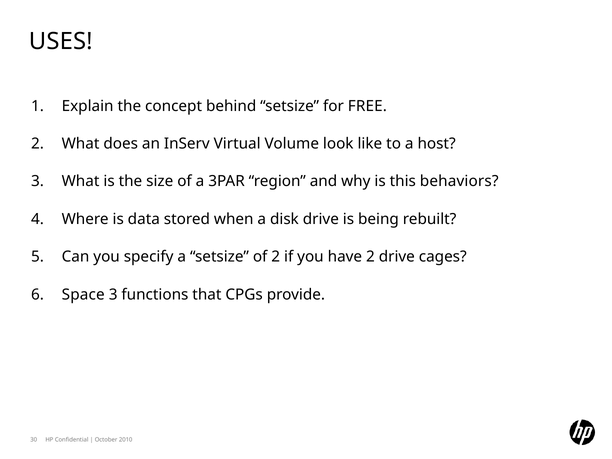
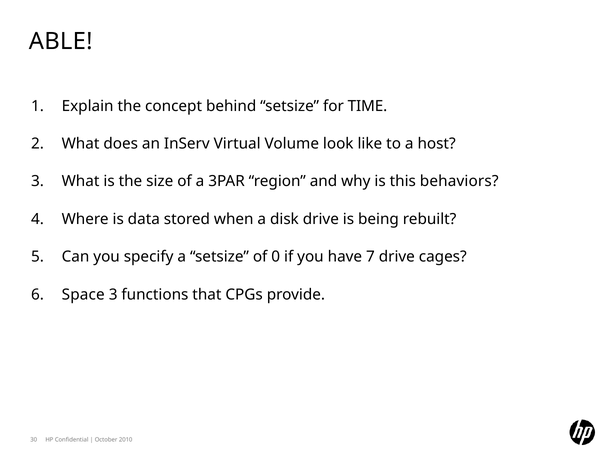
USES: USES -> ABLE (61, 42)
FREE: FREE -> TIME (367, 106)
of 2: 2 -> 0 (276, 257)
have 2: 2 -> 7 (370, 257)
